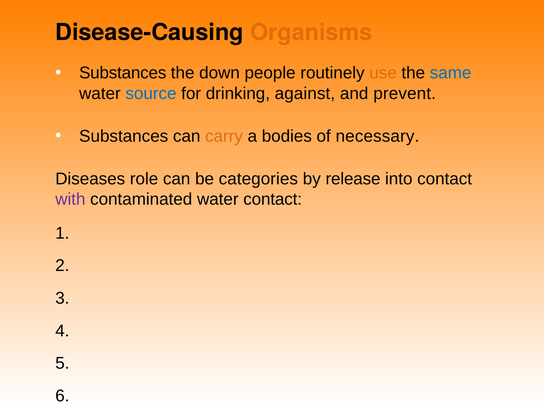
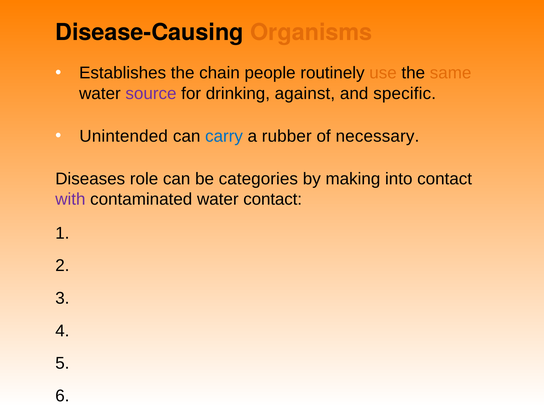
Substances: Substances -> Establishes (123, 73)
down: down -> chain (220, 73)
same colour: blue -> orange (451, 73)
source colour: blue -> purple (151, 93)
prevent: prevent -> specific (405, 93)
Substances: Substances -> Unintended (124, 136)
carry colour: orange -> blue (224, 136)
bodies: bodies -> rubber (287, 136)
release: release -> making (353, 179)
